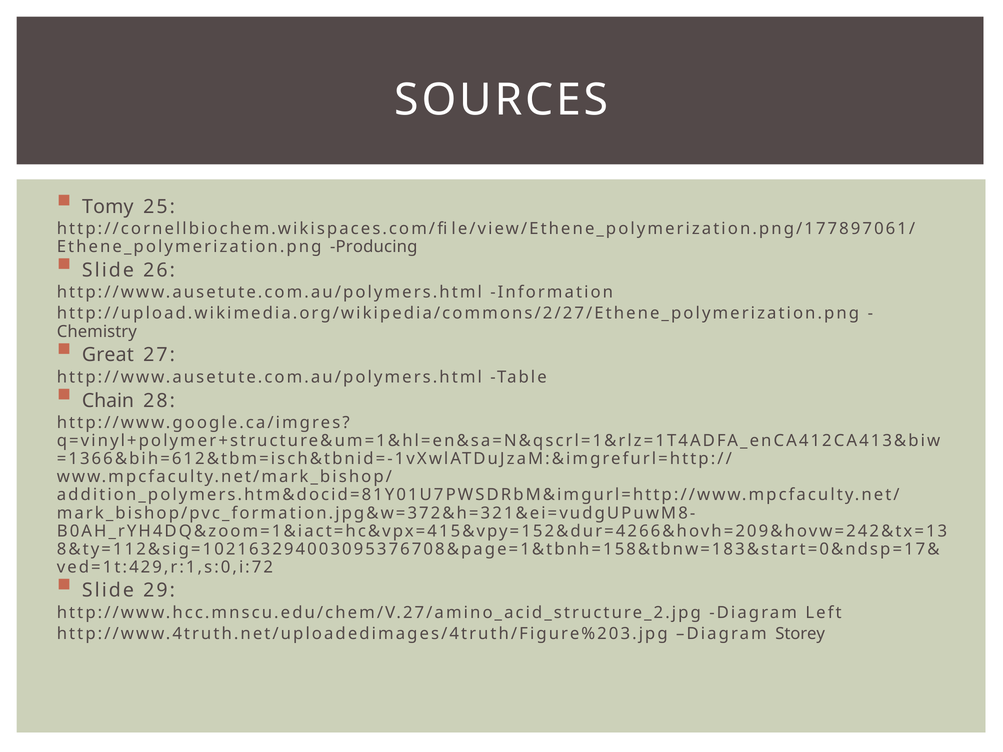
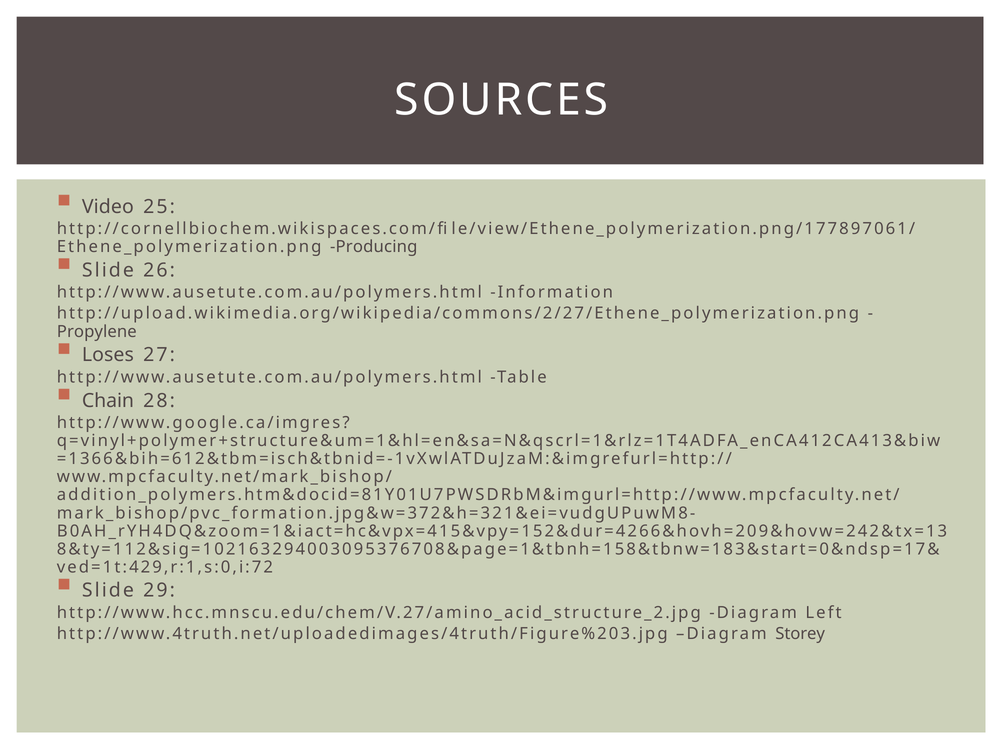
Tomy: Tomy -> Video (108, 207)
Chemistry: Chemistry -> Propylene (97, 332)
Great: Great -> Loses (108, 355)
